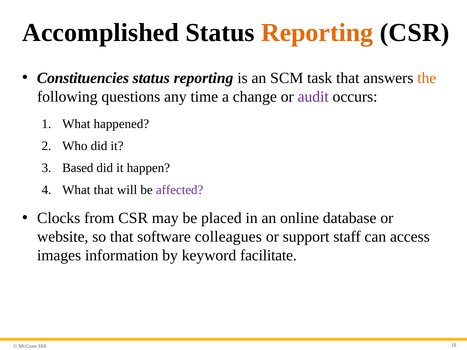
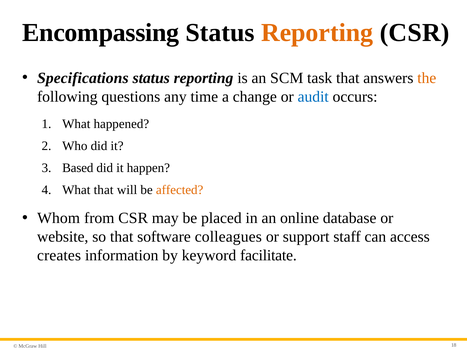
Accomplished: Accomplished -> Encompassing (101, 33)
Constituencies: Constituencies -> Specifications (83, 78)
audit colour: purple -> blue (313, 97)
affected colour: purple -> orange (180, 190)
Clocks: Clocks -> Whom (59, 218)
images: images -> creates (59, 256)
